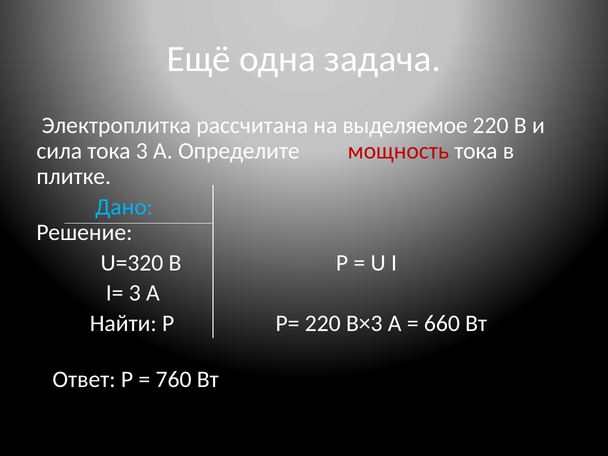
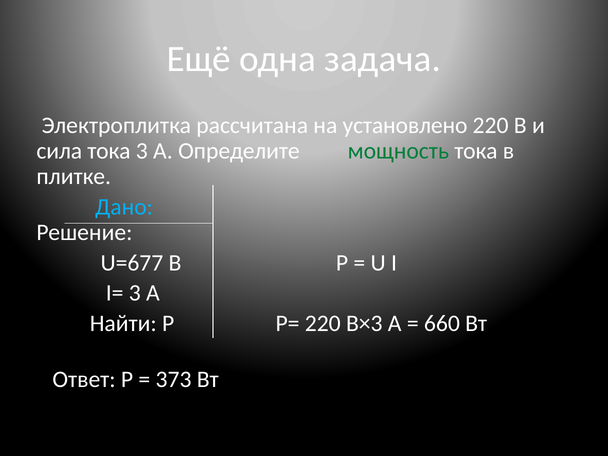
выделяемое: выделяемое -> установлено (405, 125)
мощность colour: red -> green (398, 151)
U=320: U=320 -> U=677 (132, 263)
760: 760 -> 373 (174, 379)
